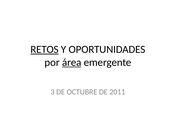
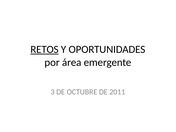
área underline: present -> none (72, 62)
